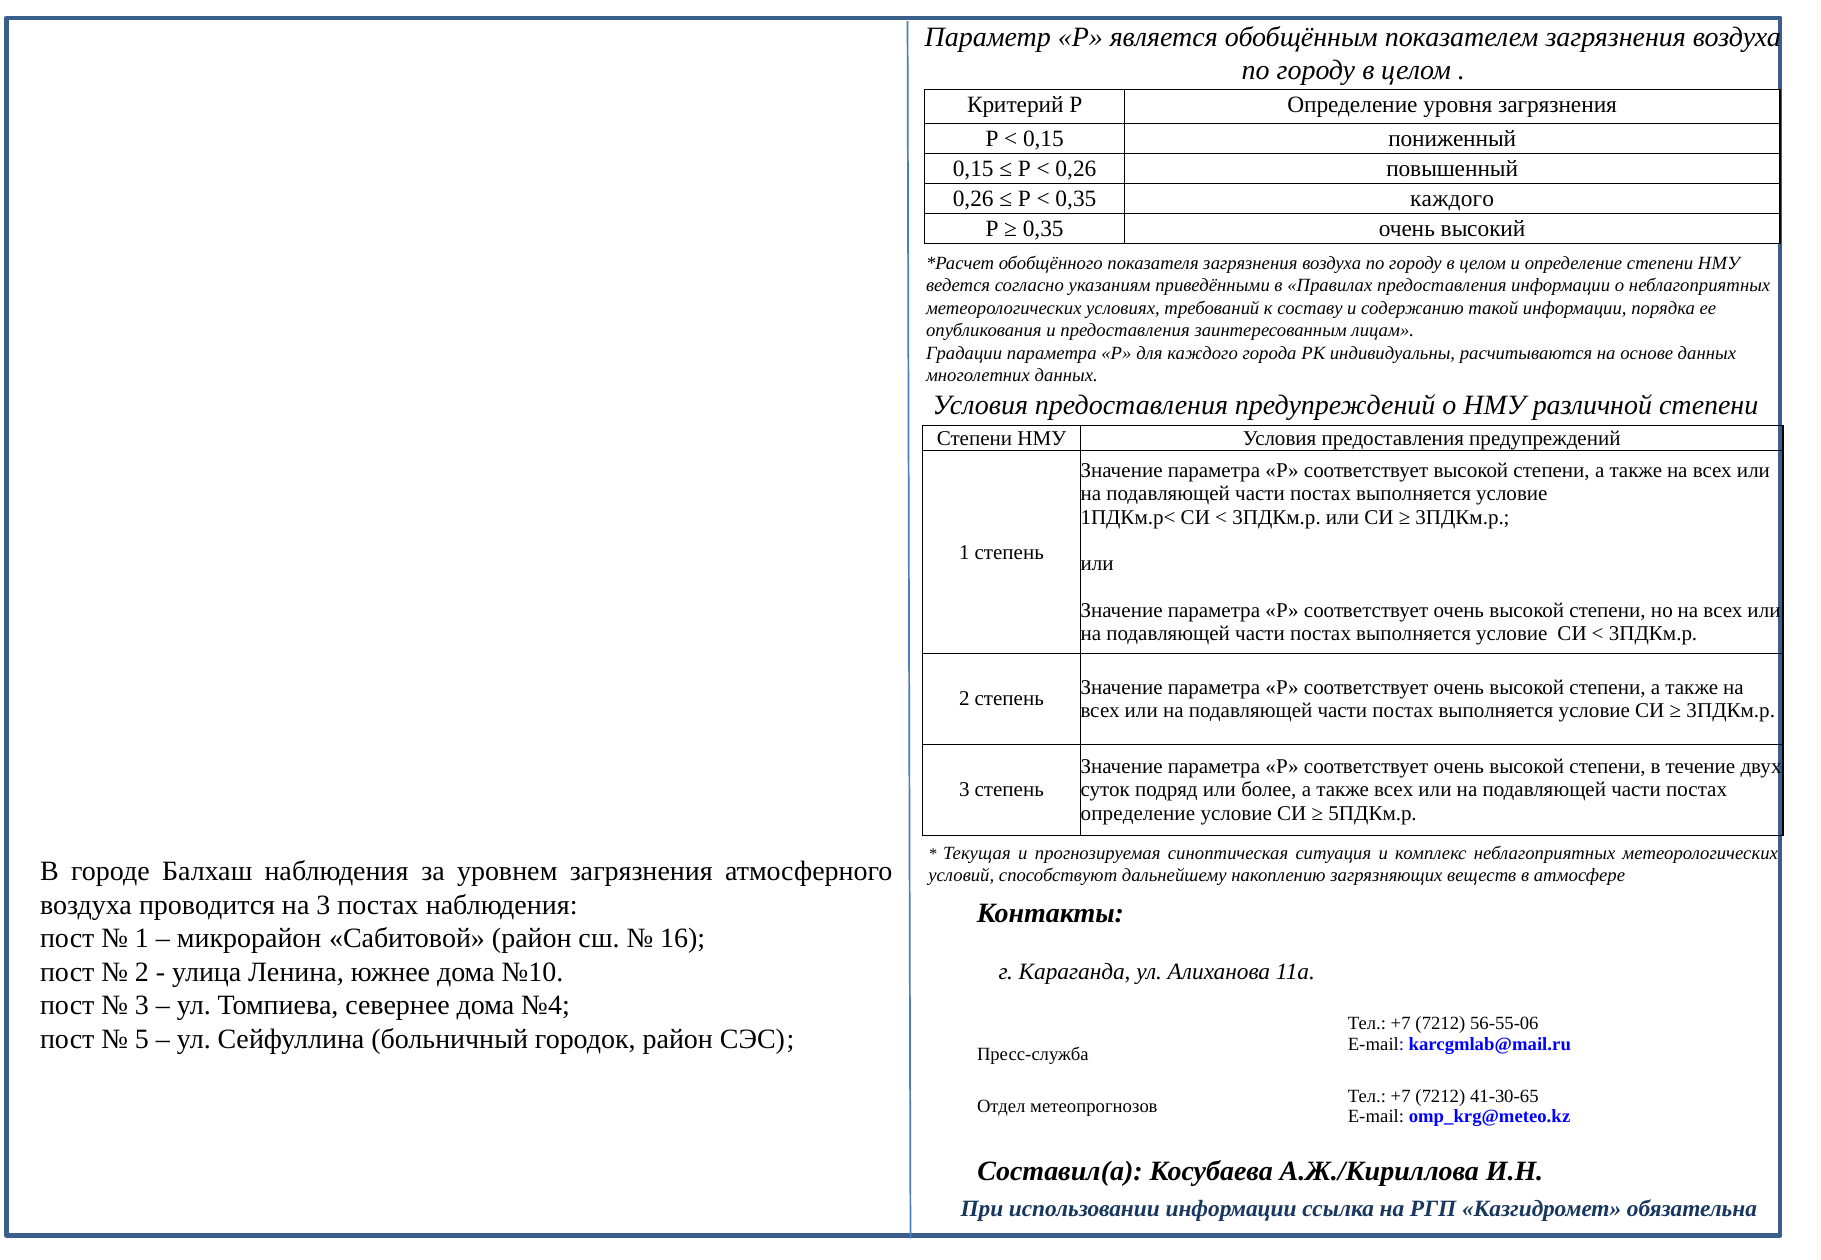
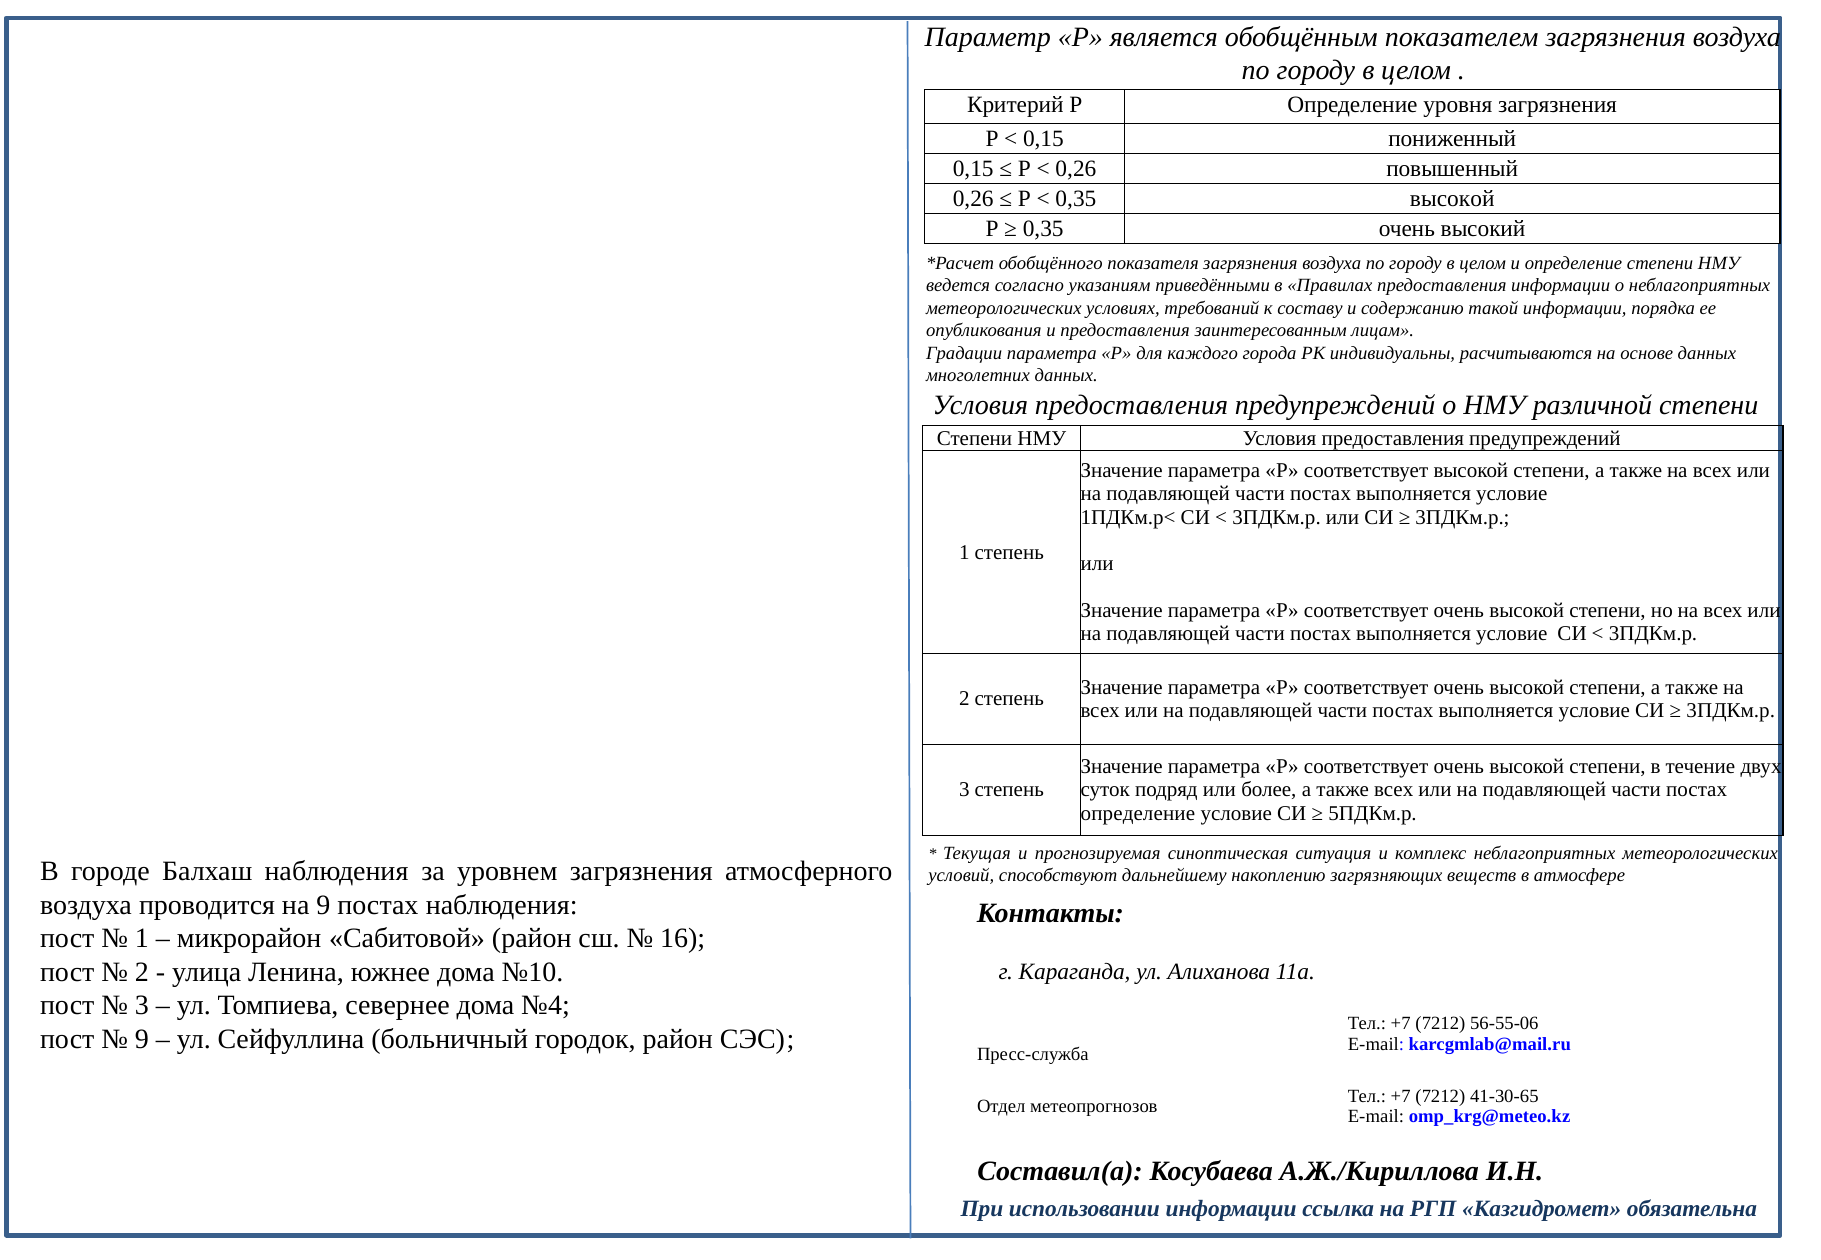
0,35 каждого: каждого -> высокой (1452, 199)
на 3: 3 -> 9 (323, 905)
5: 5 -> 9 (142, 1040)
